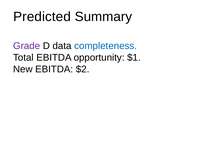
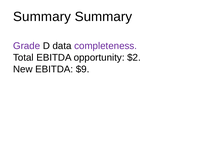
Predicted: Predicted -> Summary (42, 17)
completeness colour: blue -> purple (106, 46)
$1: $1 -> $2 (134, 58)
$2: $2 -> $9 (83, 69)
